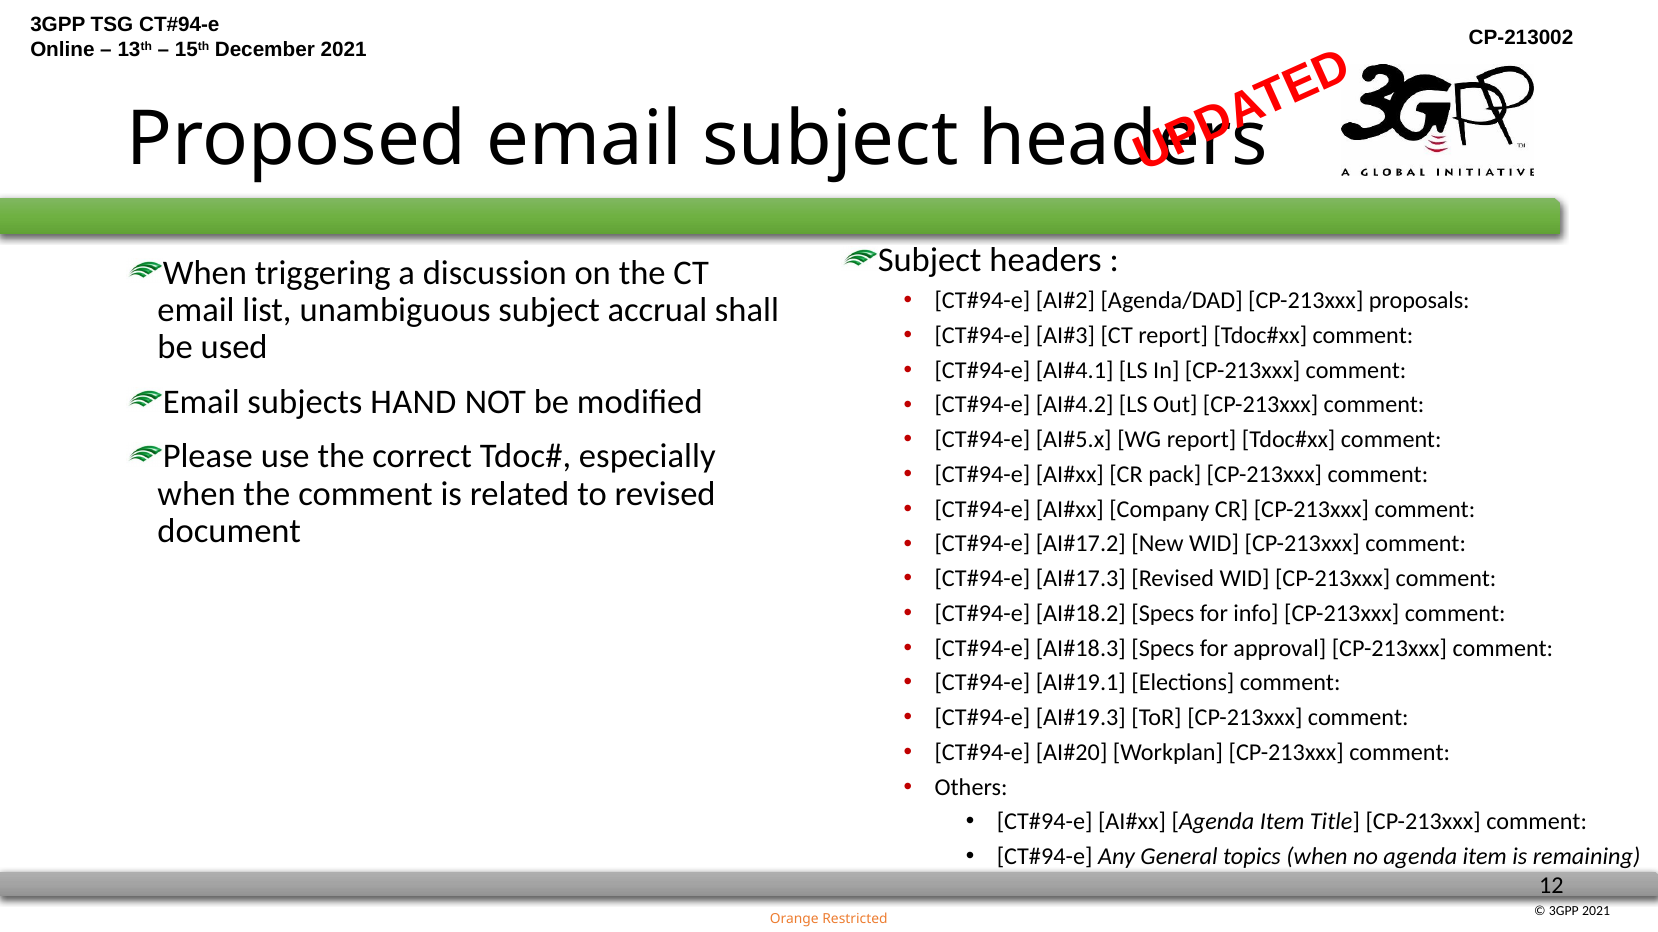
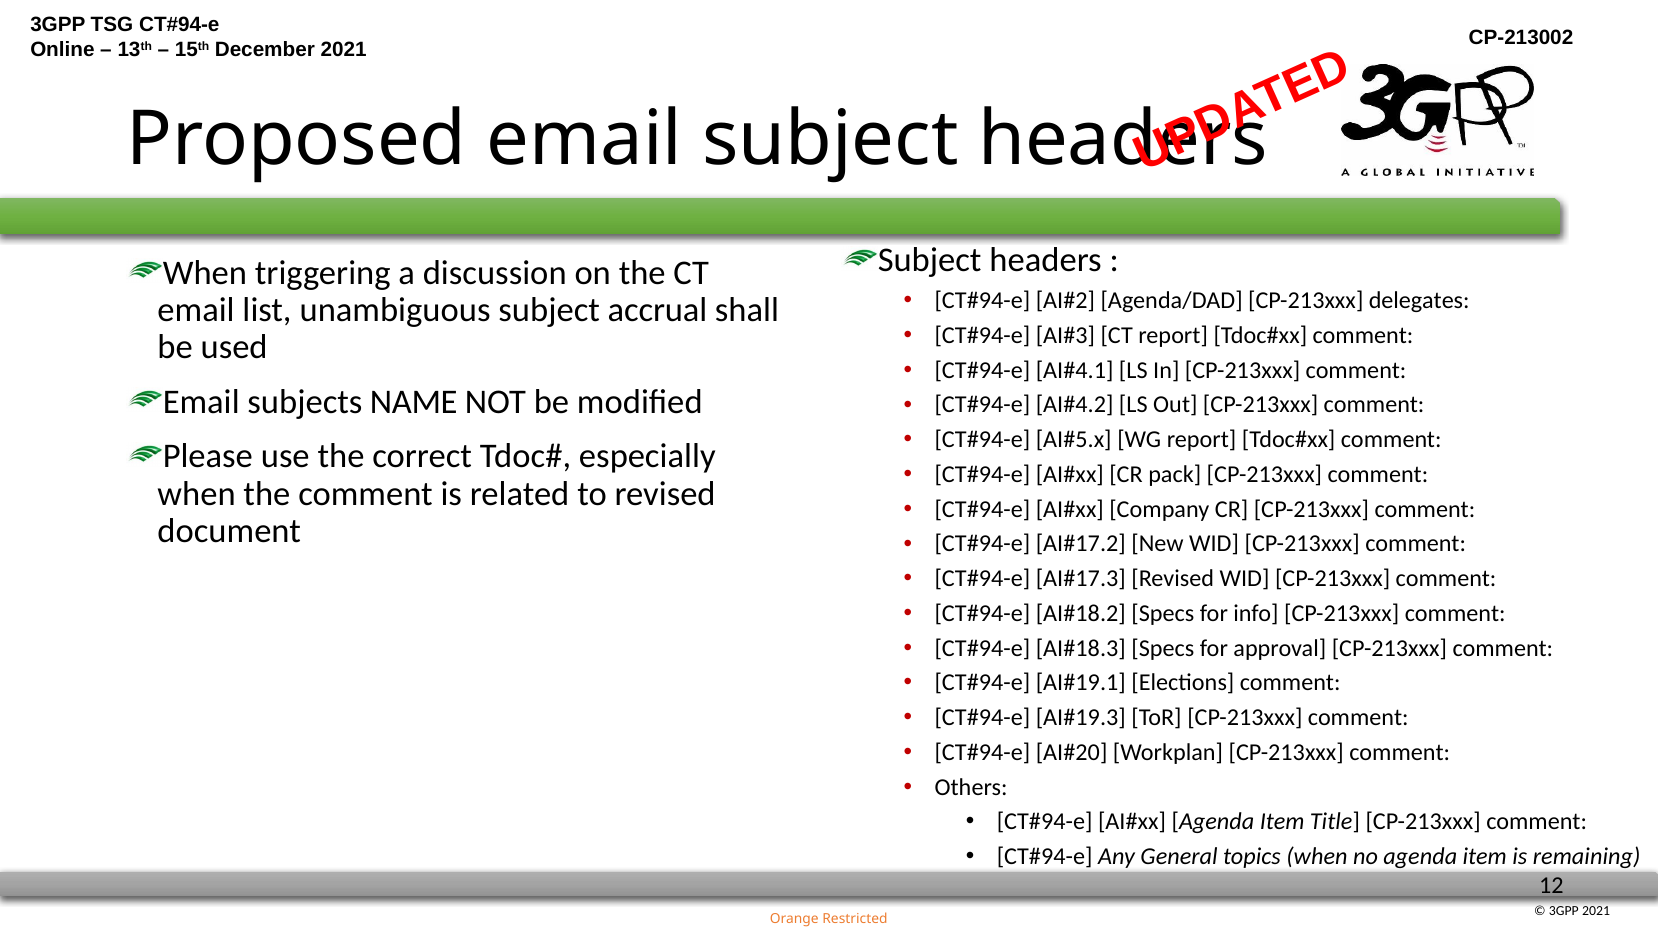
proposals: proposals -> delegates (1419, 301)
HAND: HAND -> NAME (414, 402)
